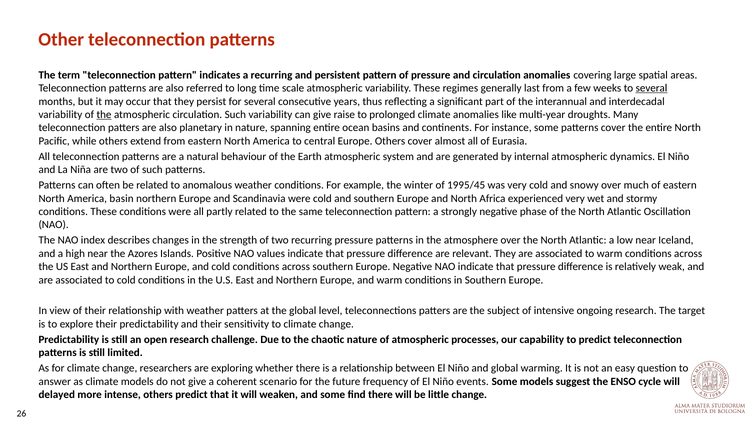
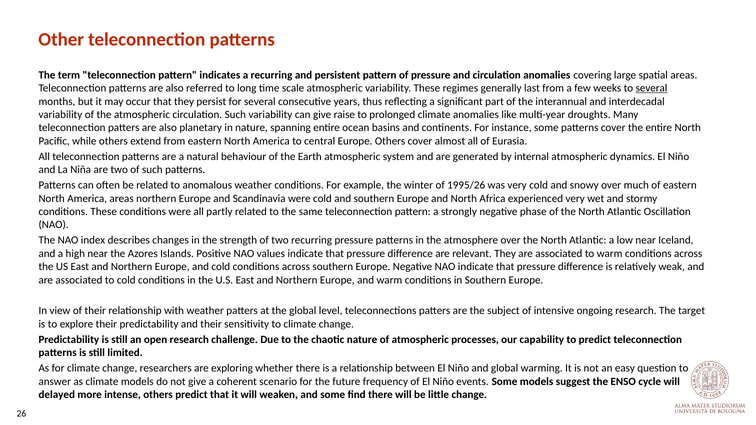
the underline: present -> none (104, 115)
1995/45: 1995/45 -> 1995/26 (466, 185)
America basin: basin -> areas (122, 199)
